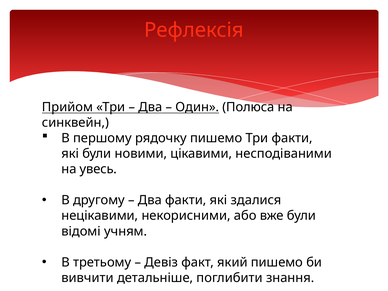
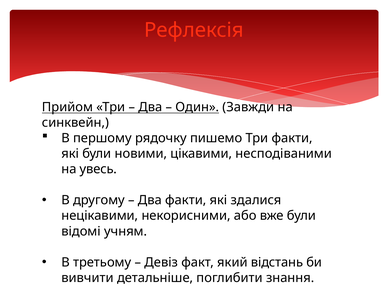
Полюса: Полюса -> Завжди (248, 107)
який пишемо: пишемо -> відстань (277, 262)
